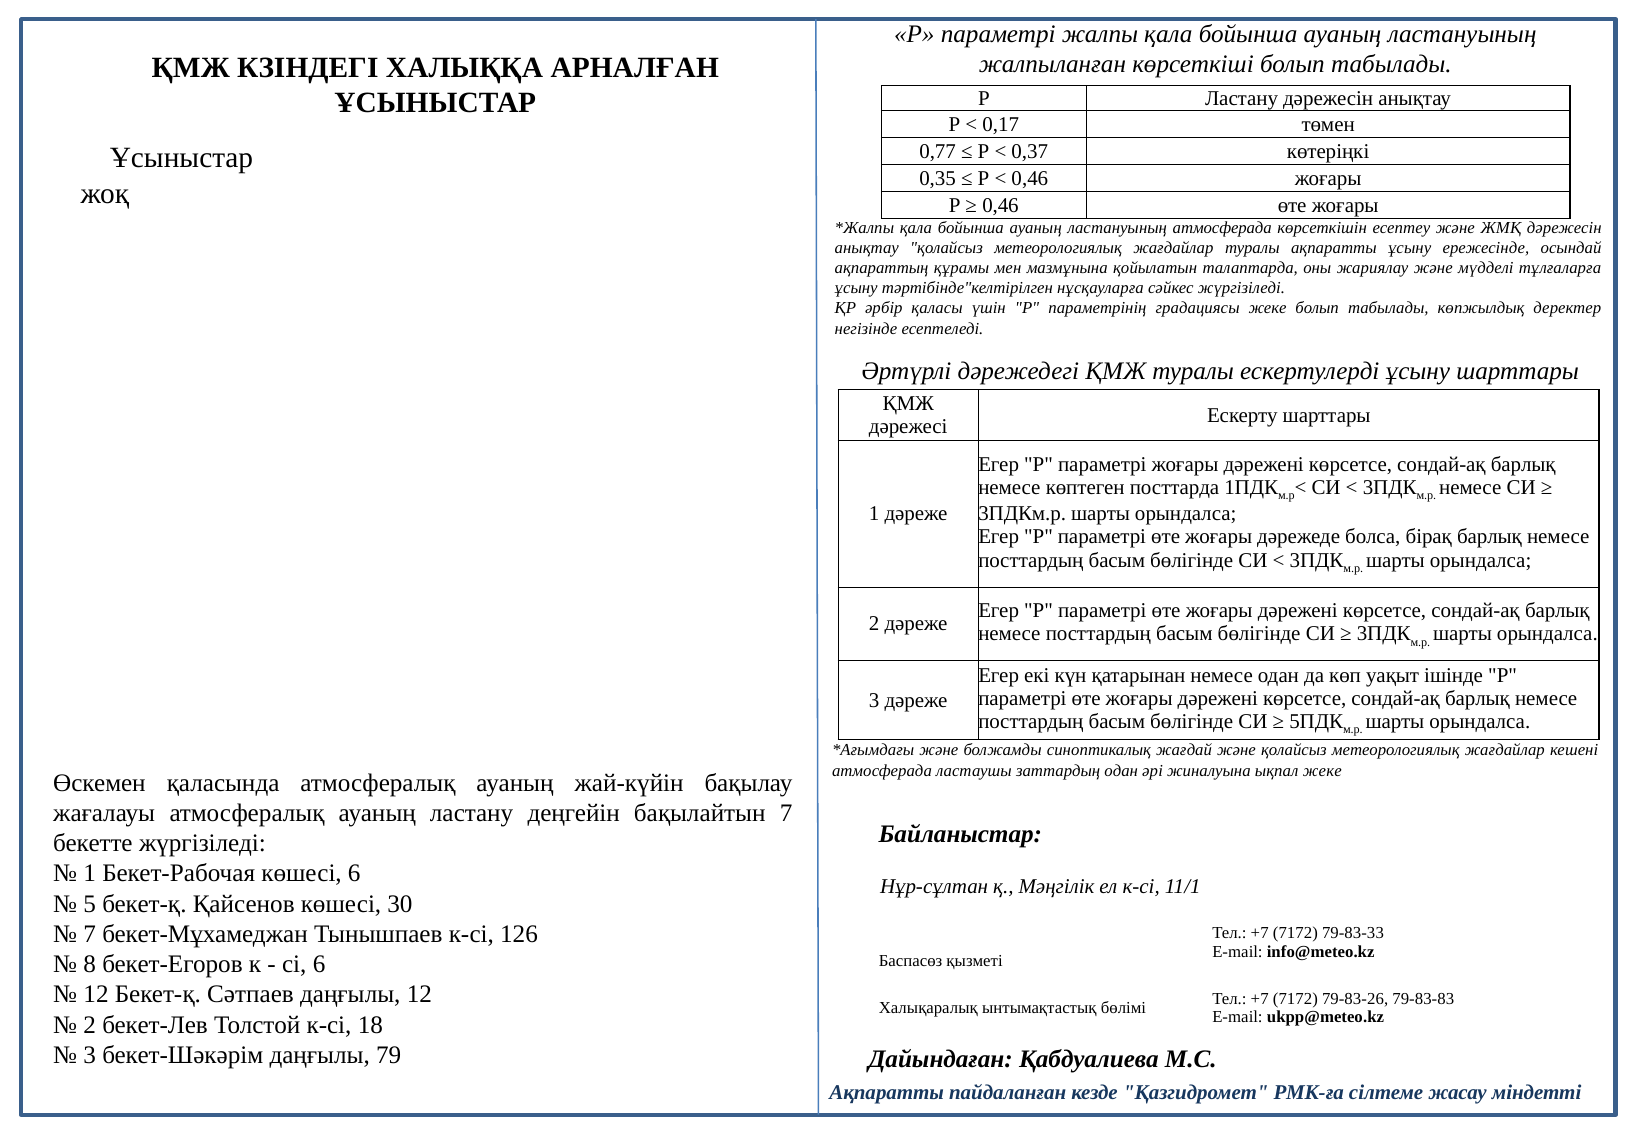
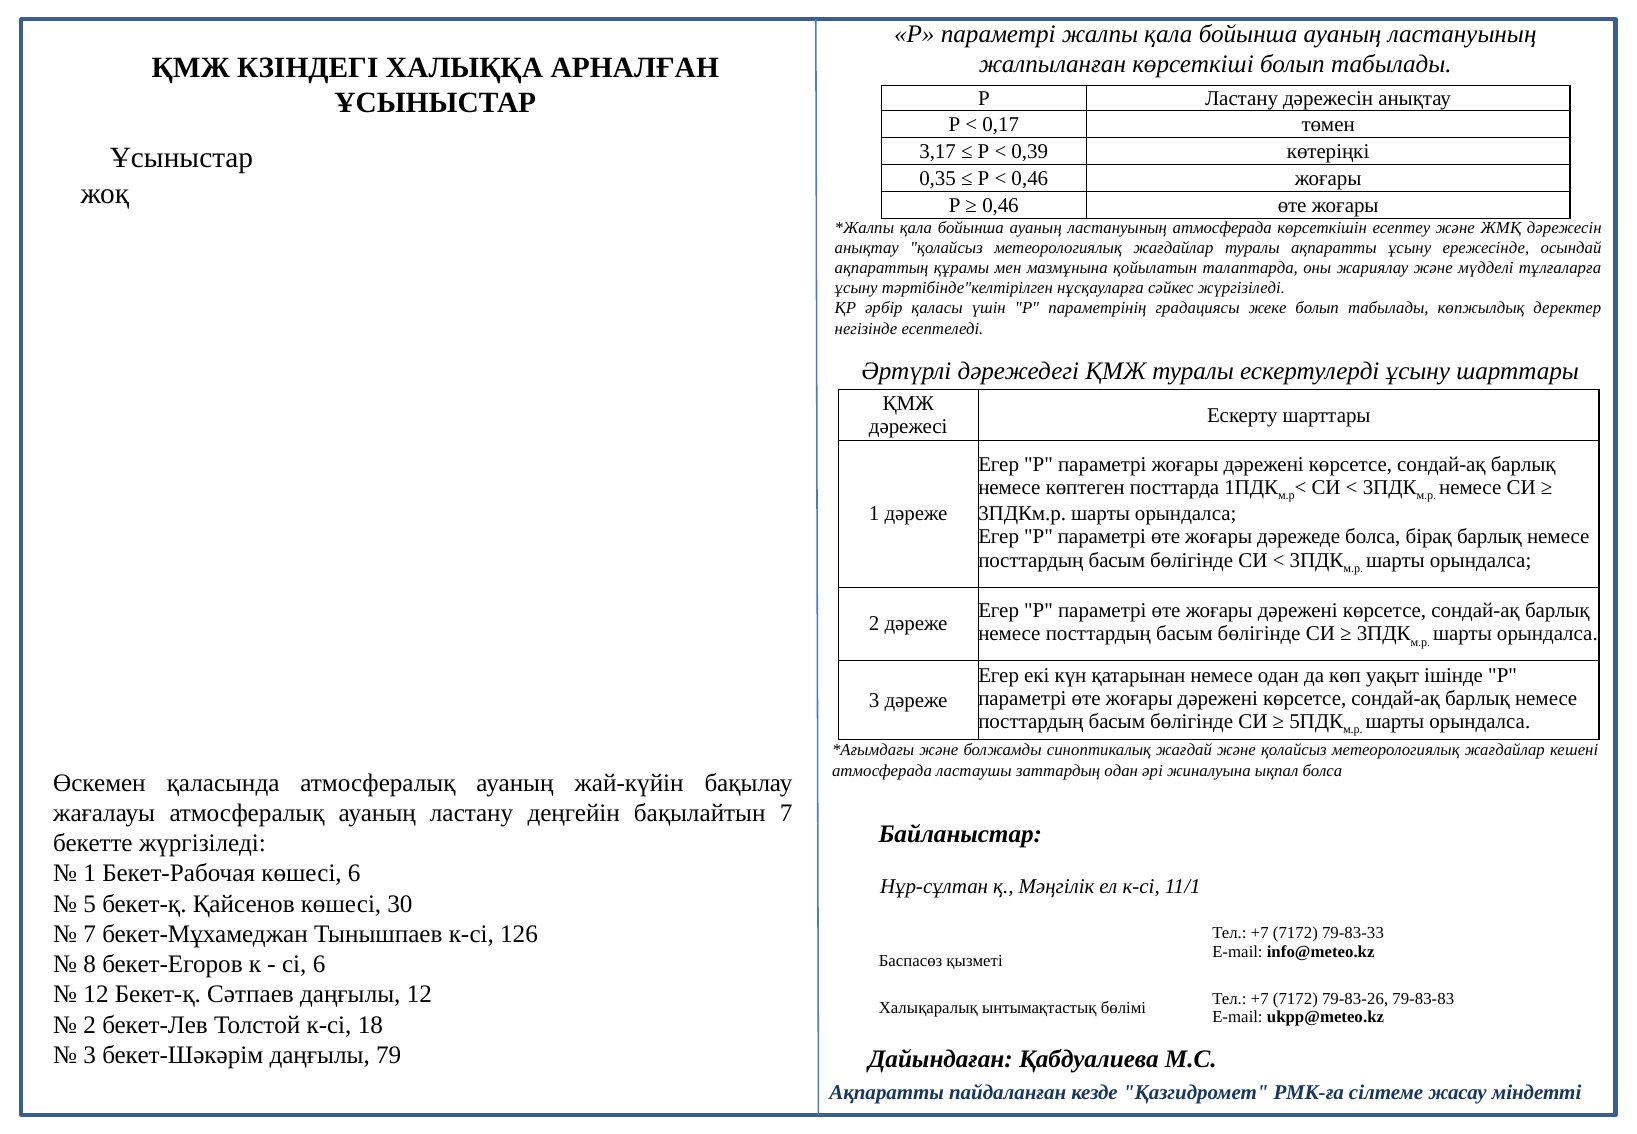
0,77: 0,77 -> 3,17 (938, 151)
0,37: 0,37 -> 0,39 (1030, 151)
ықпал жеке: жеке -> болса (1322, 770)
